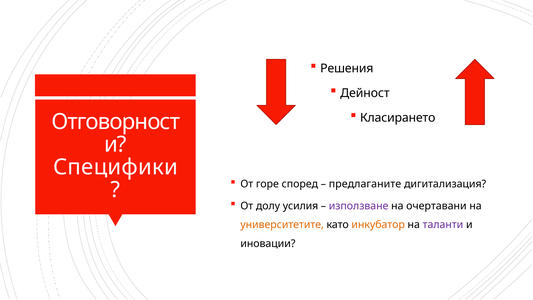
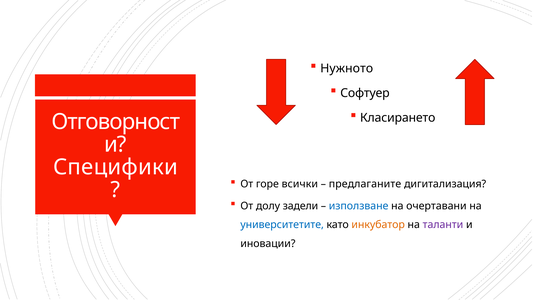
Решения: Решения -> Нужното (347, 68)
Дейност: Дейност -> Софтуер (365, 93)
според: според -> всички (300, 184)
усилия: усилия -> задели (300, 206)
използване colour: purple -> blue (359, 206)
университетите colour: orange -> blue (282, 225)
